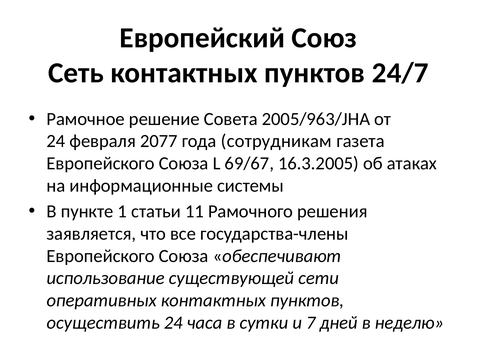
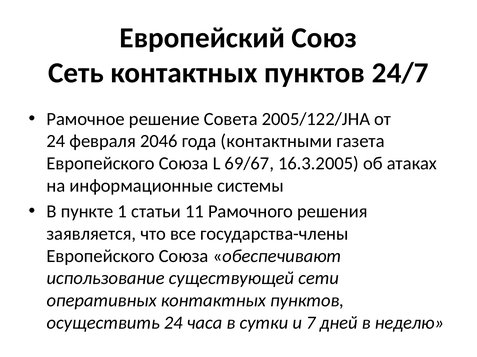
2005/963/JHA: 2005/963/JHA -> 2005/122/JHA (316, 119)
2077: 2077 -> 2046 (159, 141)
сотрудникам: сотрудникам -> контактными (276, 141)
